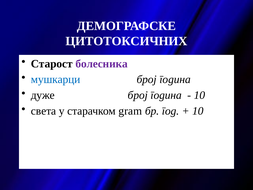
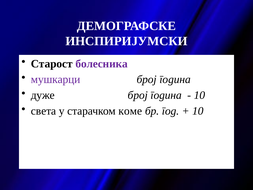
ЦИТОТОКСИЧНИХ: ЦИТОТОКСИЧНИХ -> ИНСПИРИЈУМСКИ (126, 41)
мушкарци colour: blue -> purple (56, 79)
gram: gram -> коме (130, 111)
